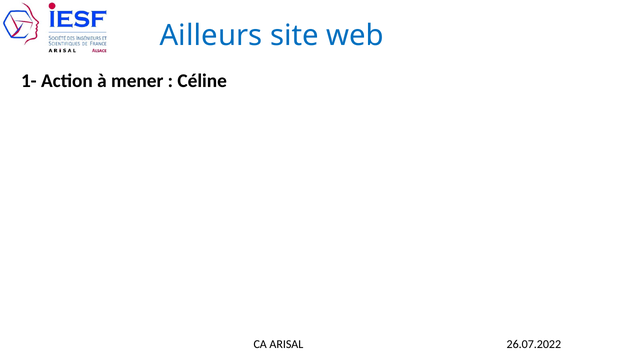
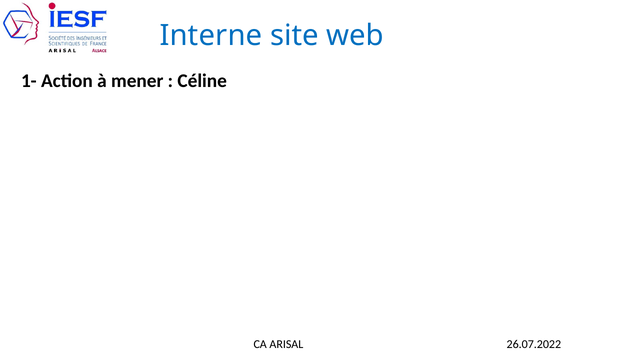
Ailleurs: Ailleurs -> Interne (211, 36)
